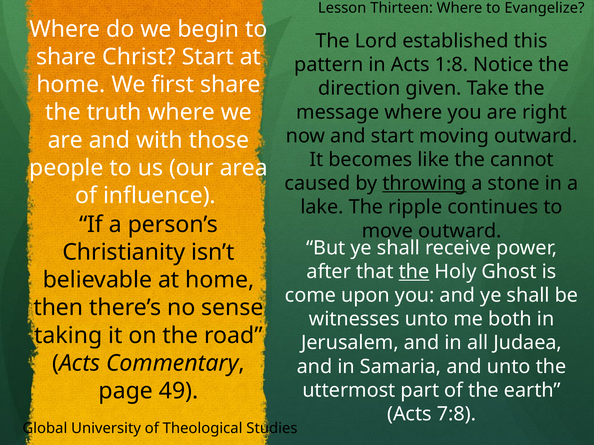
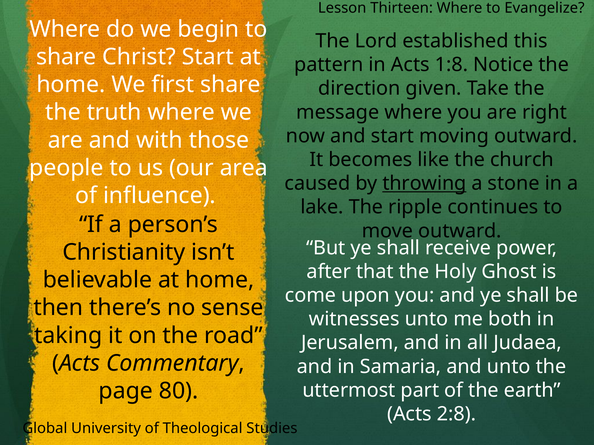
cannot: cannot -> church (522, 160)
the underline: present -> none (414, 272)
49: 49 -> 80 (179, 391)
7:8: 7:8 -> 2:8 (456, 414)
